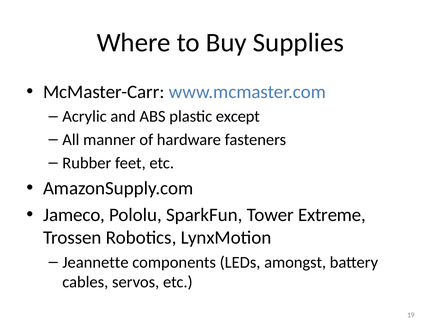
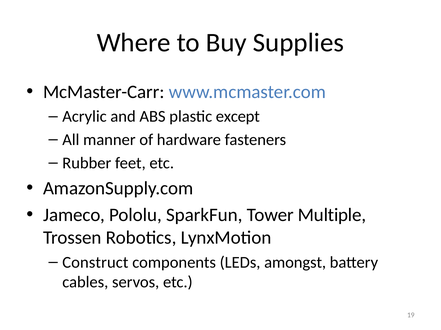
Extreme: Extreme -> Multiple (332, 215)
Jeannette: Jeannette -> Construct (95, 263)
